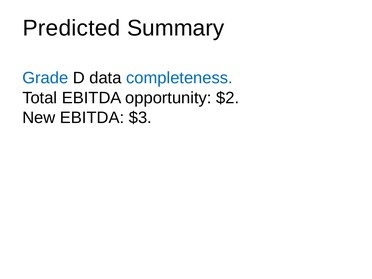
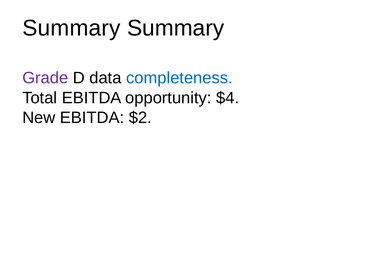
Predicted: Predicted -> Summary (71, 28)
Grade colour: blue -> purple (45, 78)
$2: $2 -> $4 (228, 98)
$3: $3 -> $2 (140, 118)
